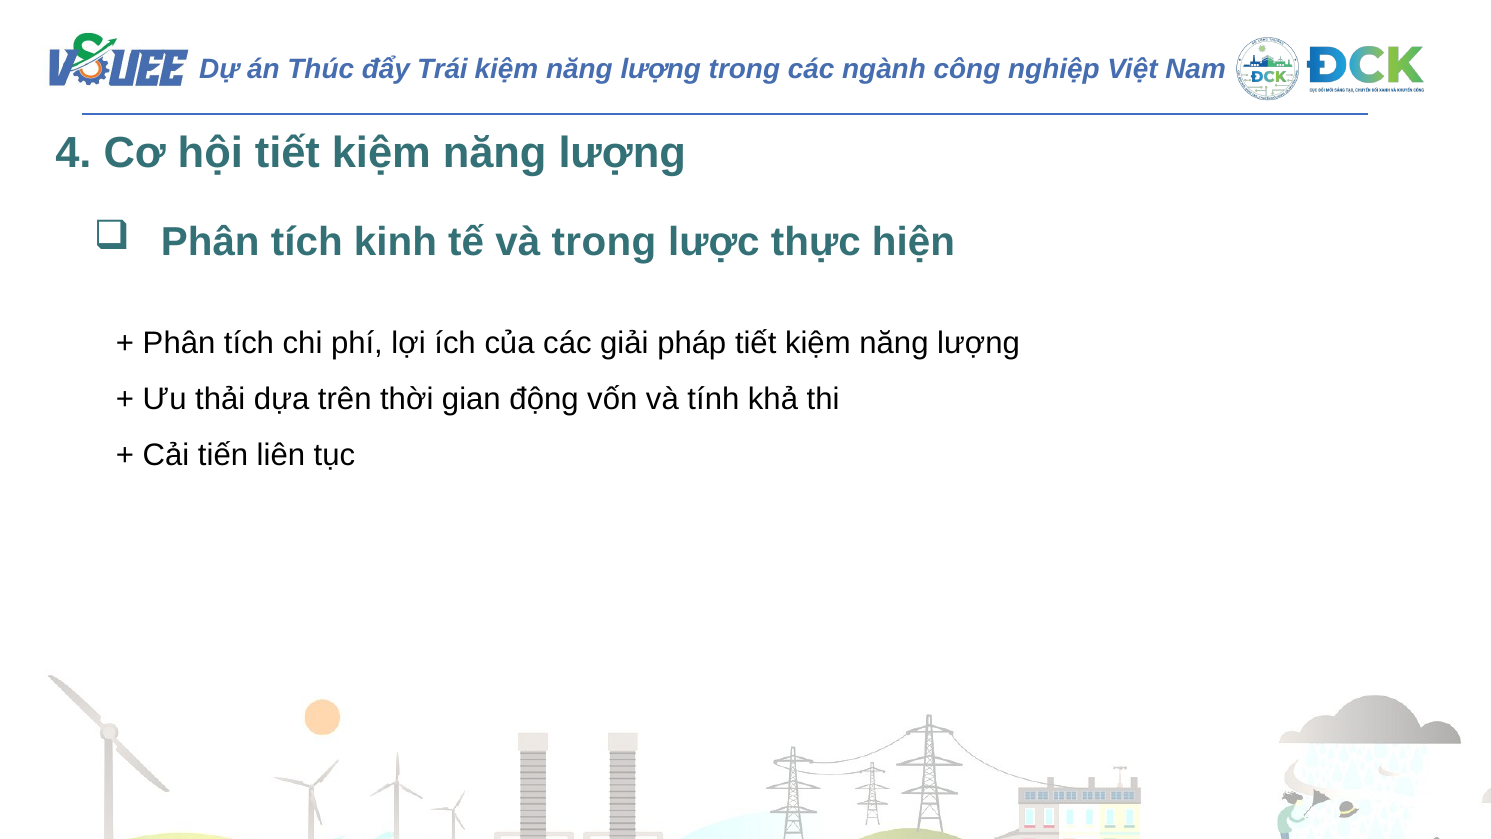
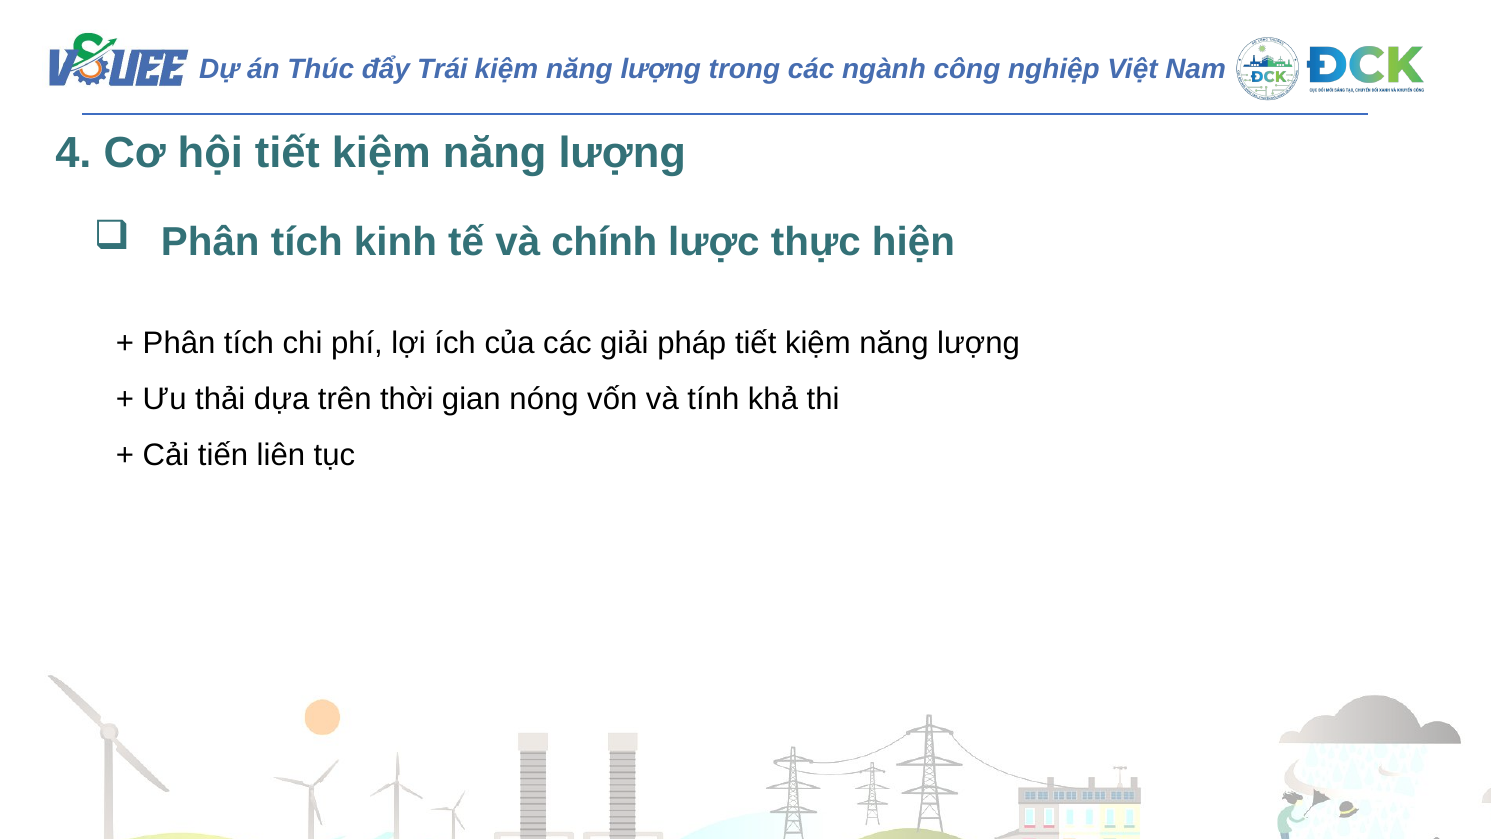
và trong: trong -> chính (604, 242)
động: động -> nóng (544, 399)
